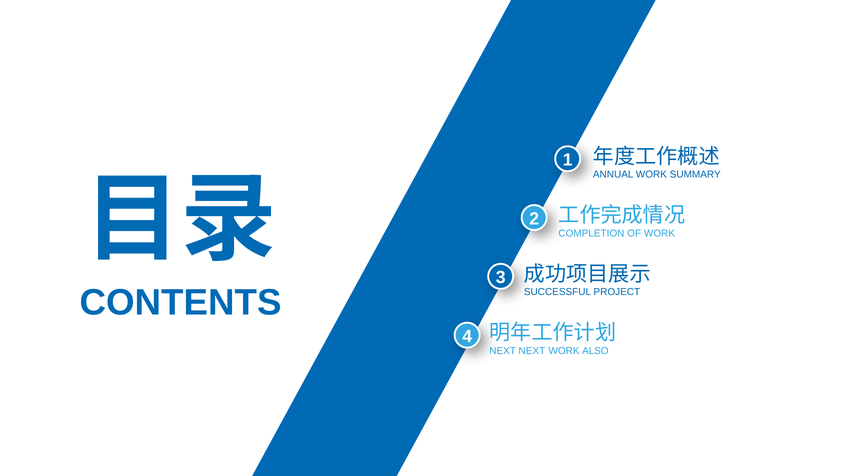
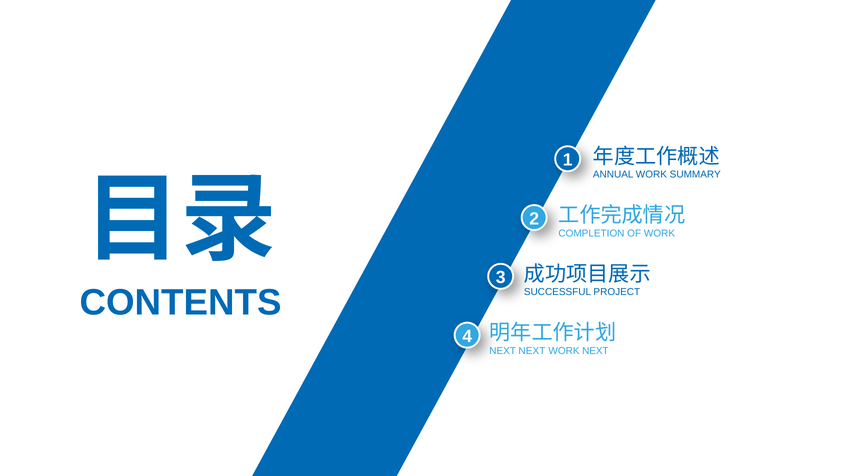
WORK ALSO: ALSO -> NEXT (595, 350)
